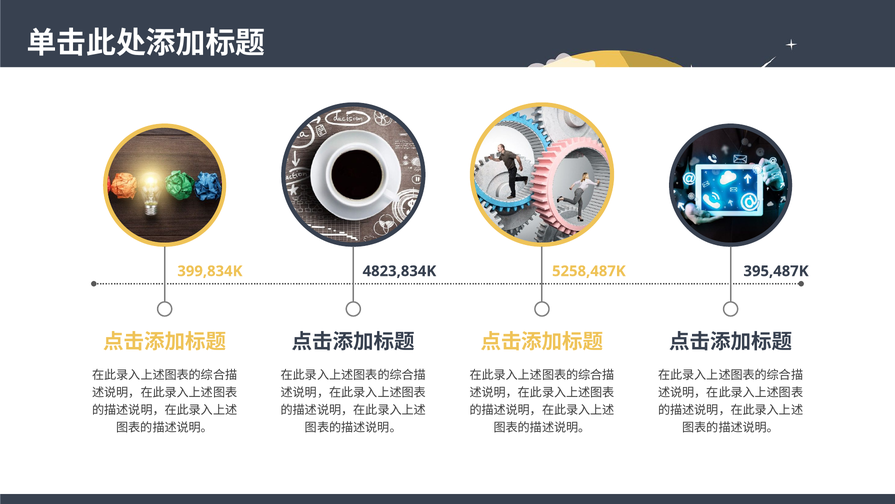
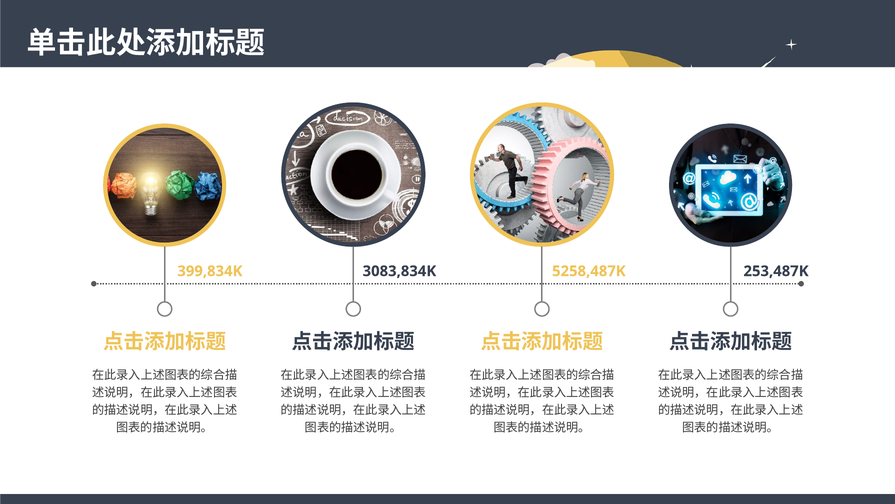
4823,834K: 4823,834K -> 3083,834K (399, 271)
395,487K: 395,487K -> 253,487K (776, 271)
